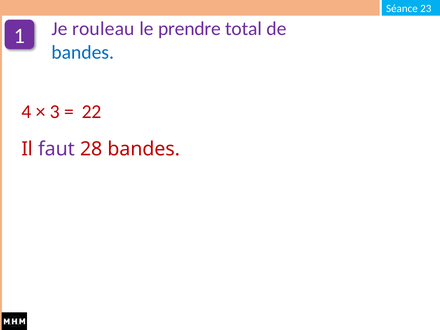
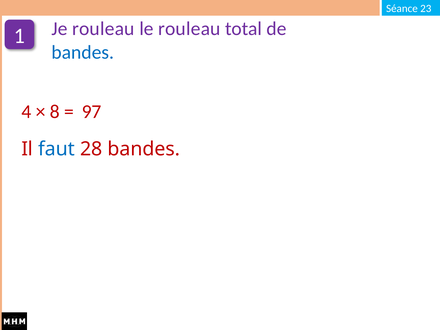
le prendre: prendre -> rouleau (189, 29)
3: 3 -> 8 (55, 112)
22: 22 -> 97 (92, 112)
faut colour: purple -> blue (56, 149)
